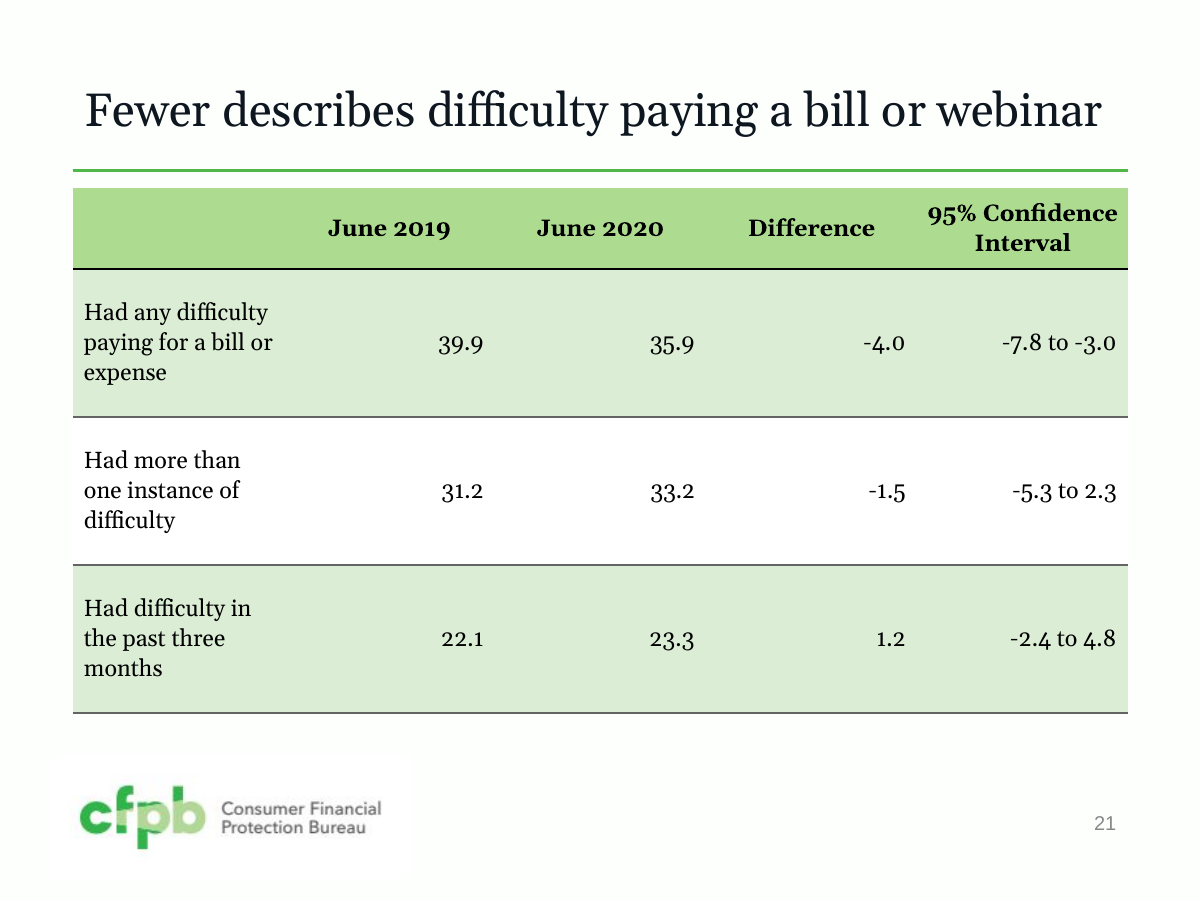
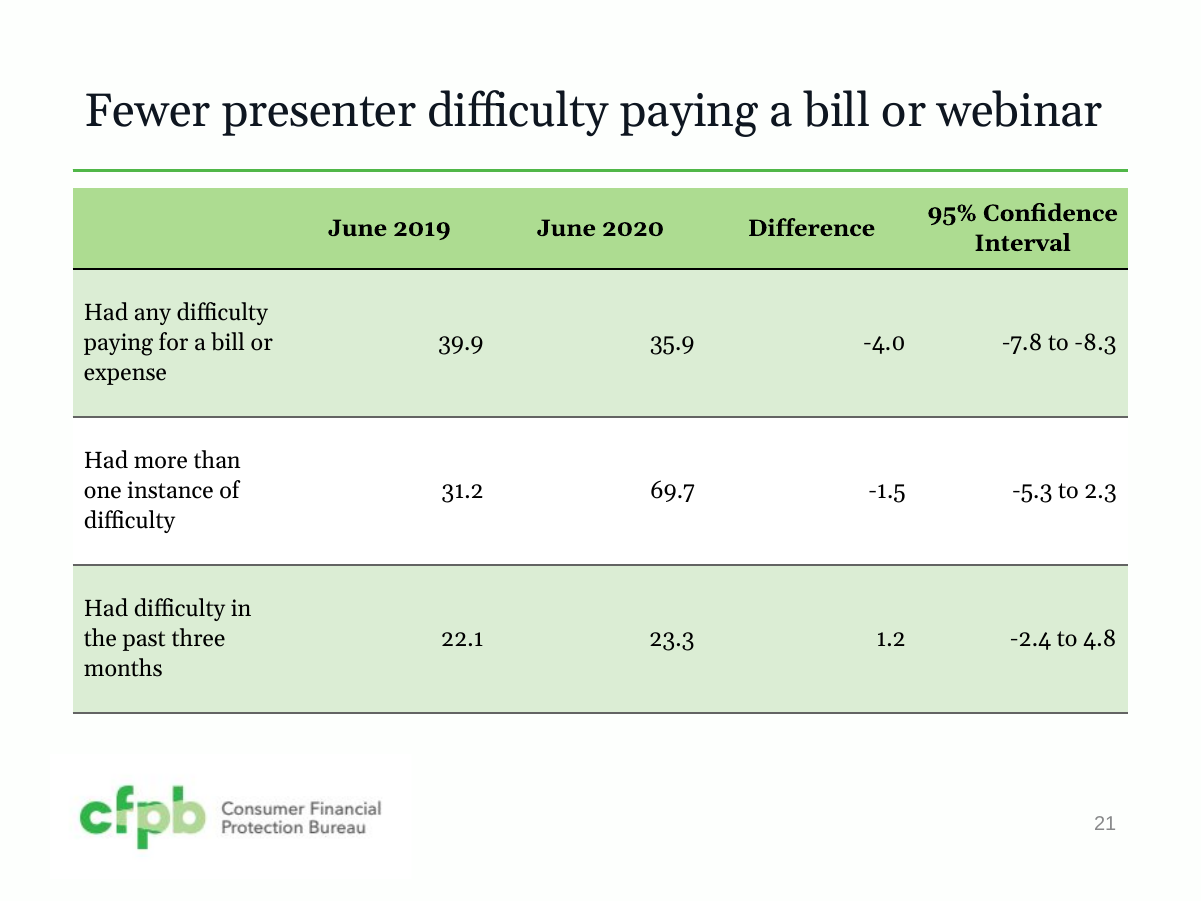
describes: describes -> presenter (319, 111)
-3.0: -3.0 -> -8.3 (1095, 343)
33.2: 33.2 -> 69.7 (673, 491)
